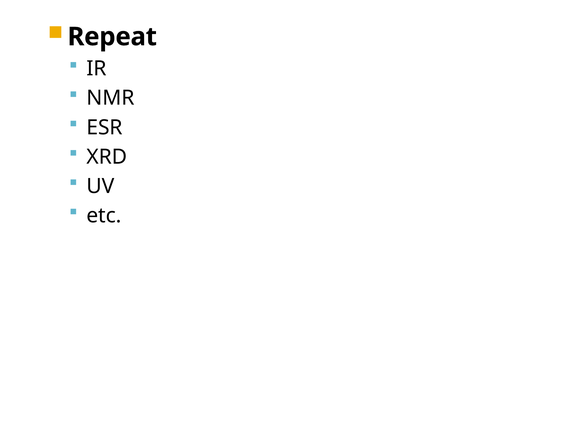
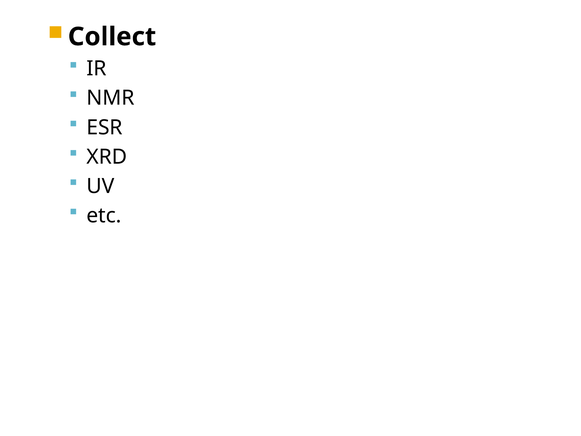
Repeat: Repeat -> Collect (112, 37)
